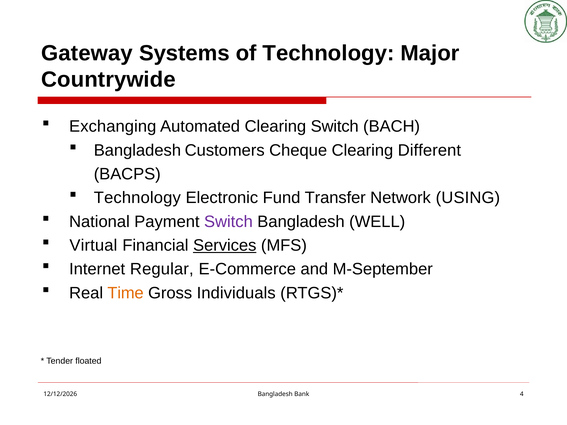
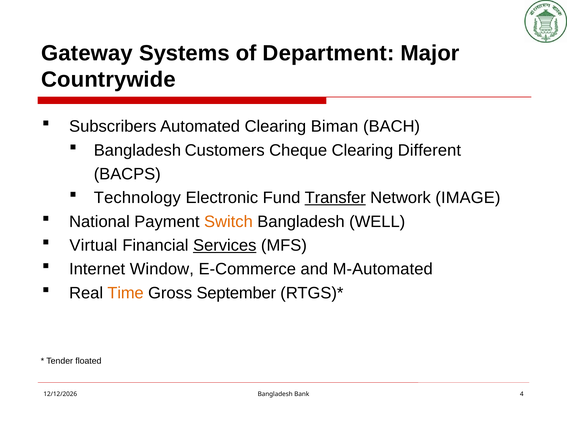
of Technology: Technology -> Department (328, 53)
Exchanging: Exchanging -> Subscribers (113, 127)
Clearing Switch: Switch -> Biman (335, 127)
Transfer underline: none -> present (335, 198)
USING: USING -> IMAGE (468, 198)
Switch colour: purple -> orange (228, 222)
Regular: Regular -> Window (162, 269)
M-September: M-September -> M-Automated (383, 269)
Individuals: Individuals -> September (236, 293)
